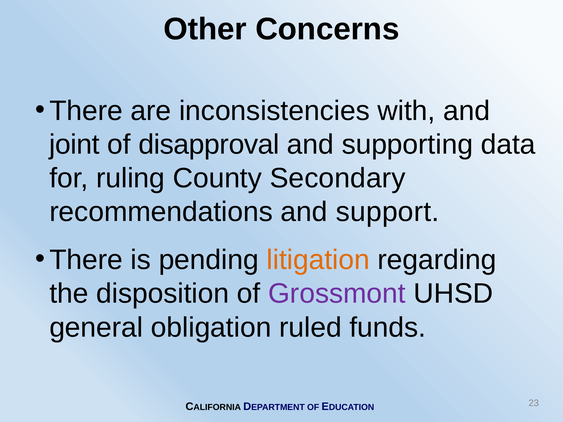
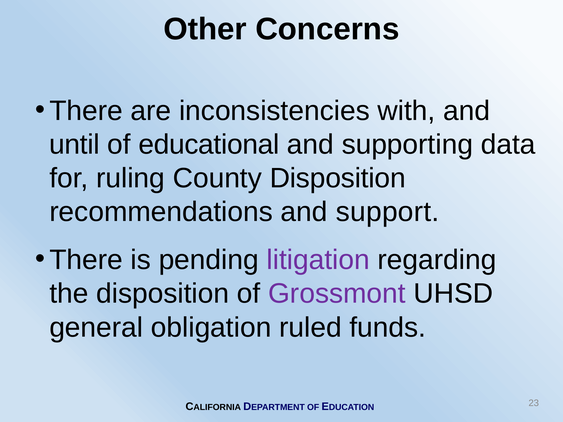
joint: joint -> until (74, 145)
disapproval: disapproval -> educational (209, 145)
County Secondary: Secondary -> Disposition (338, 178)
litigation colour: orange -> purple (318, 260)
